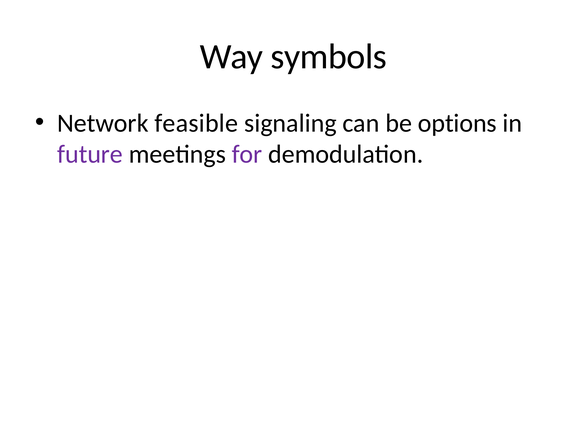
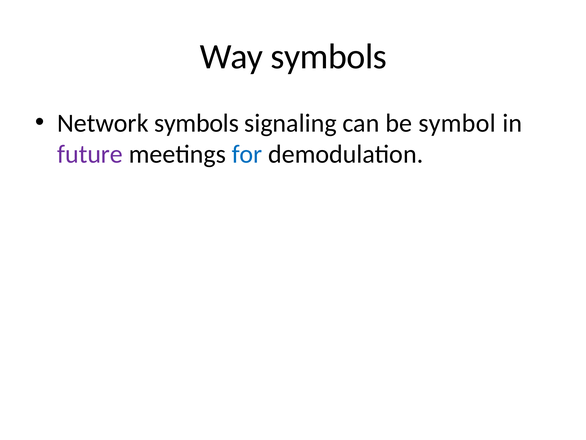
Network feasible: feasible -> symbols (196, 123)
options: options -> symbol (457, 123)
for colour: purple -> blue (247, 154)
